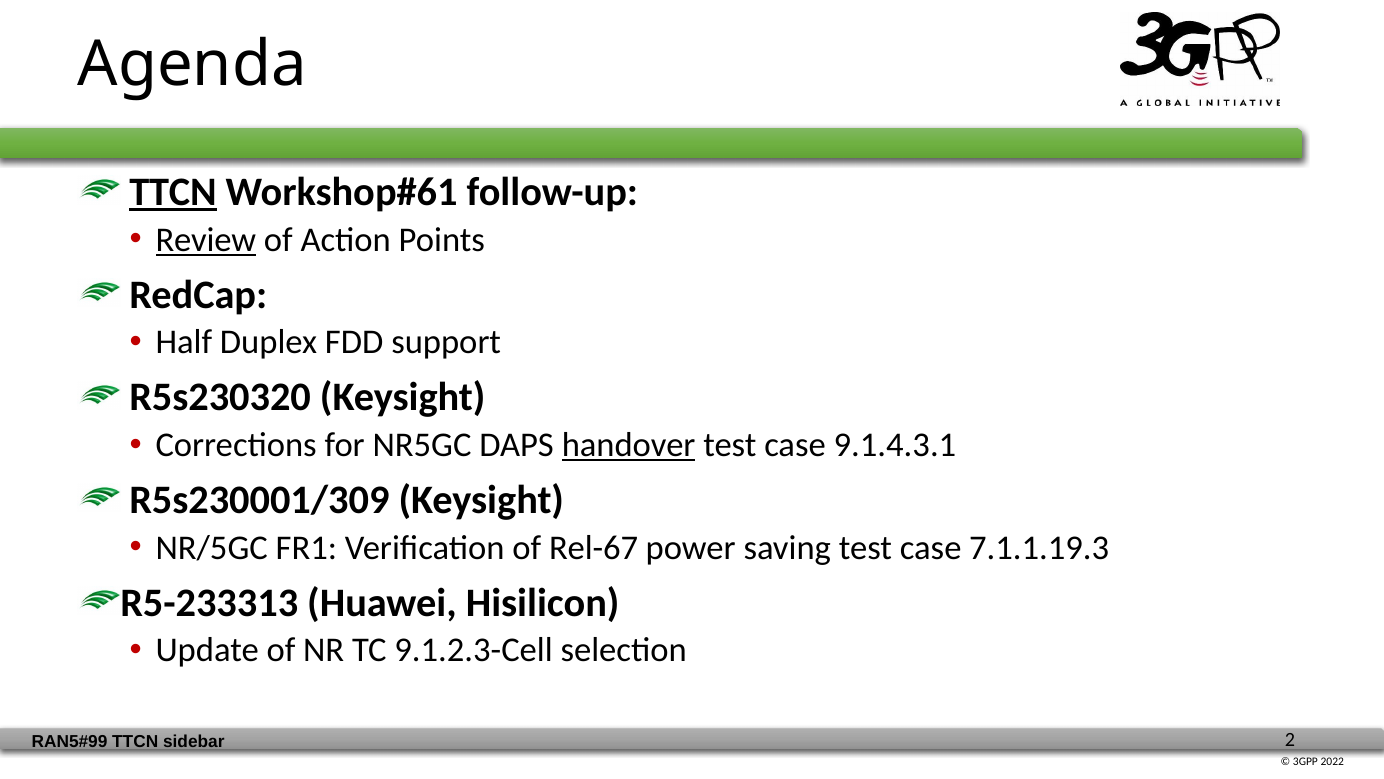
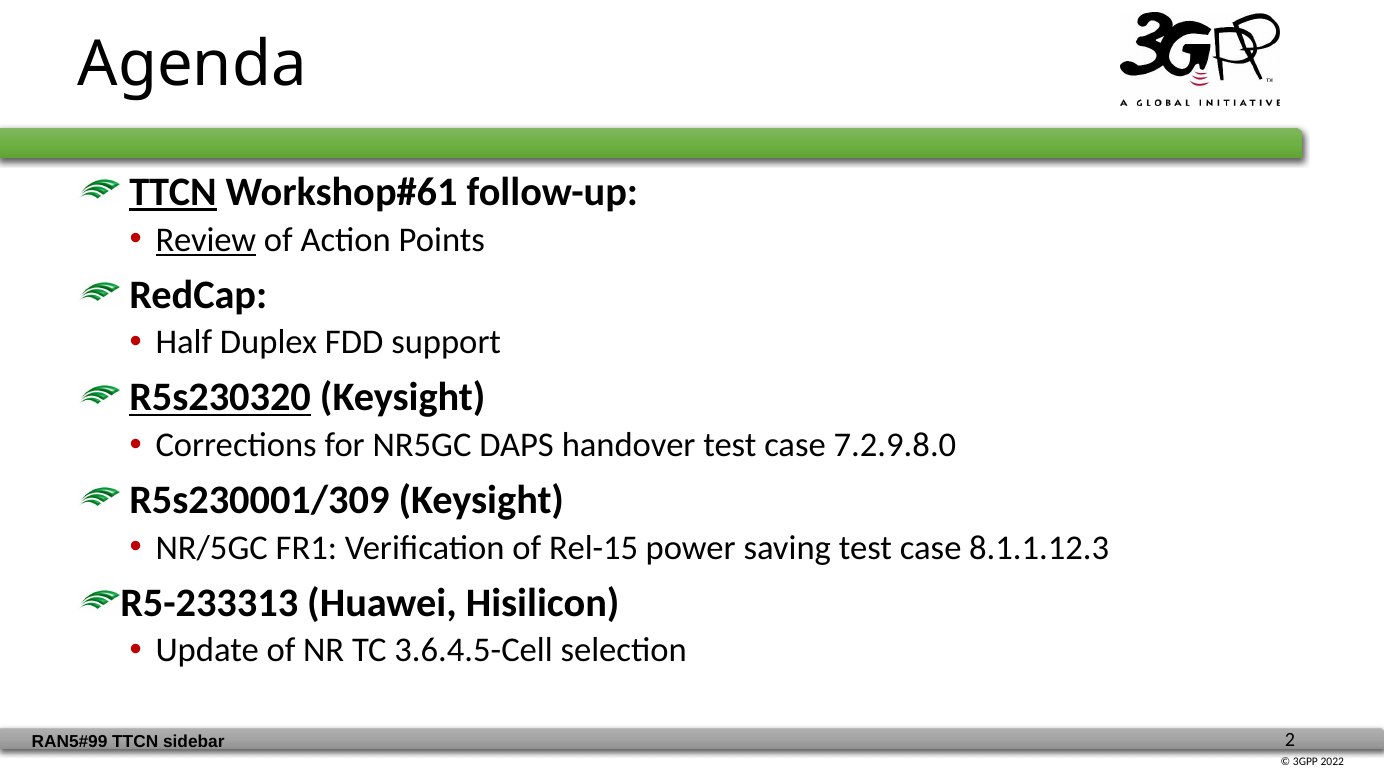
R5s230320 underline: none -> present (220, 397)
handover underline: present -> none (629, 445)
9.1.4.3.1: 9.1.4.3.1 -> 7.2.9.8.0 (895, 445)
Rel-67: Rel-67 -> Rel-15 (594, 547)
7.1.1.19.3: 7.1.1.19.3 -> 8.1.1.12.3 (1039, 547)
9.1.2.3-Cell: 9.1.2.3-Cell -> 3.6.4.5-Cell (474, 650)
